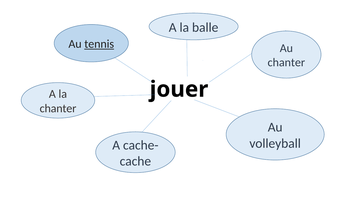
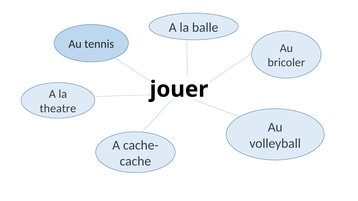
tennis underline: present -> none (99, 44)
chanter: chanter -> bricoler (286, 63)
chanter: chanter -> theatre (58, 109)
